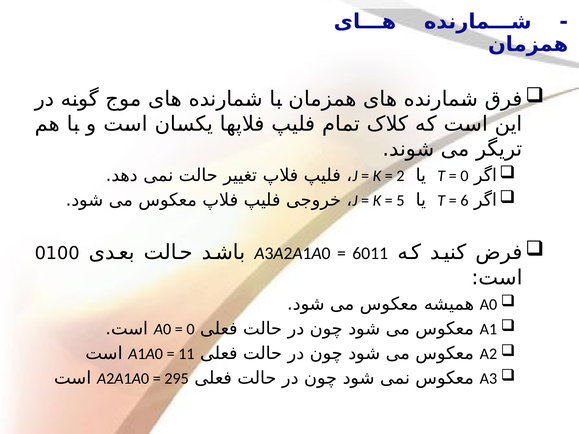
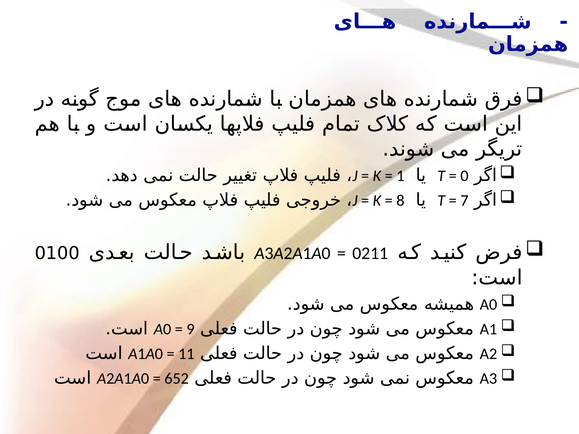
2: 2 -> 1 (400, 176)
5: 5 -> 8 (400, 201)
6: 6 -> 7 (464, 201)
6011: 6011 -> 0211 (370, 254)
0: 0 -> 9 (191, 329)
295: 295 -> 652 (177, 379)
